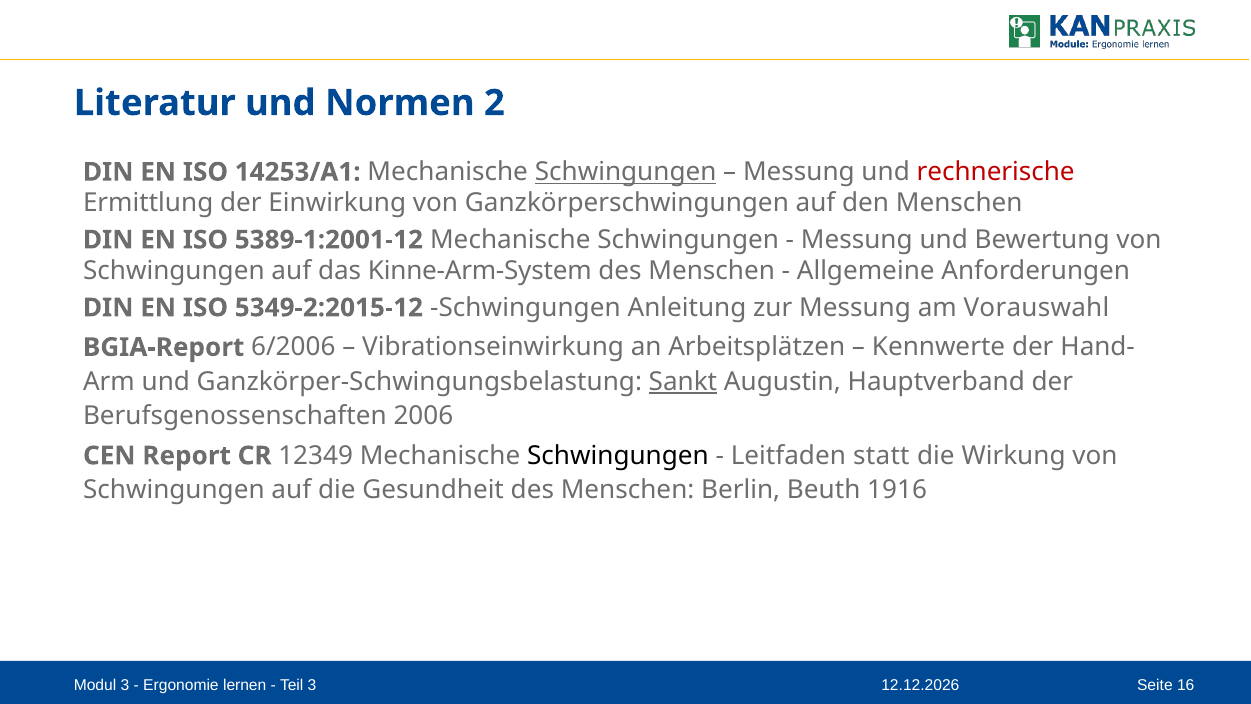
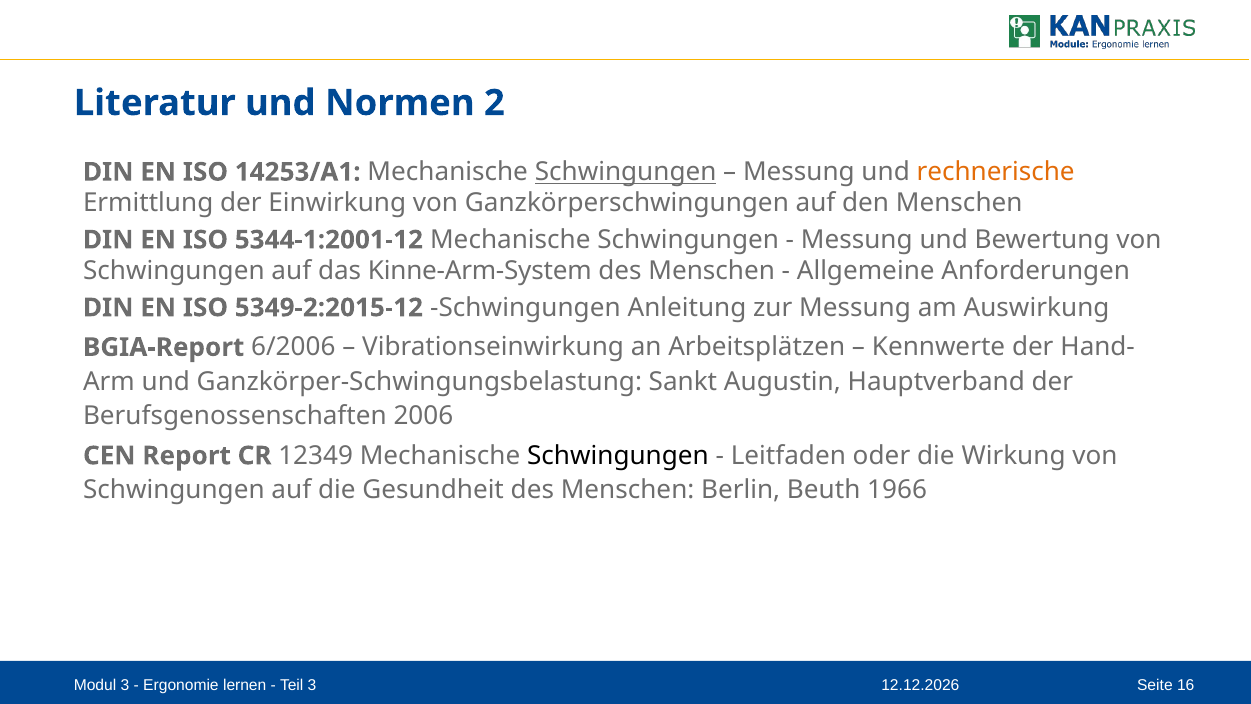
rechnerische colour: red -> orange (996, 172)
5389-1:2001-12: 5389-1:2001-12 -> 5344-1:2001-12 (329, 240)
Vorauswahl: Vorauswahl -> Auswirkung (1037, 308)
Sankt underline: present -> none (683, 382)
statt: statt -> oder (882, 456)
1916: 1916 -> 1966 (897, 490)
